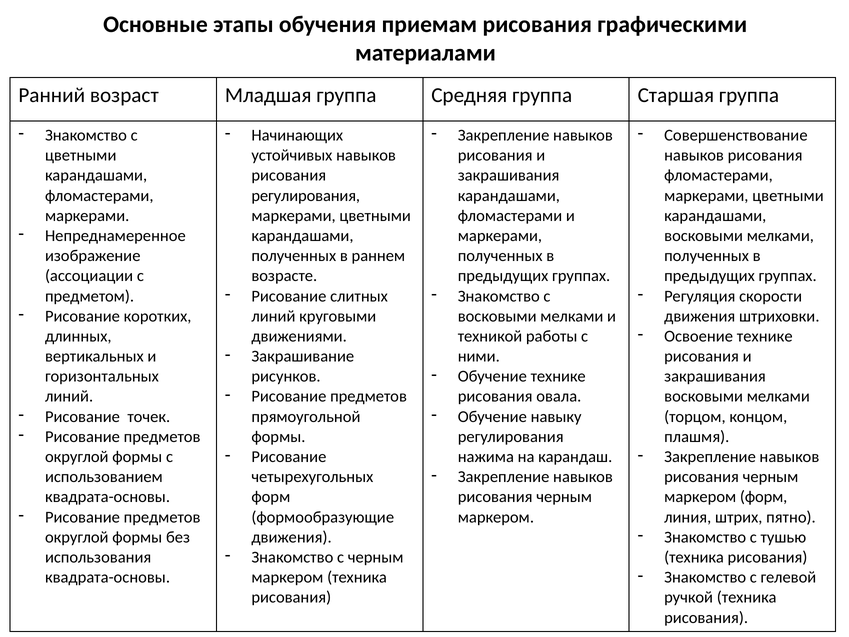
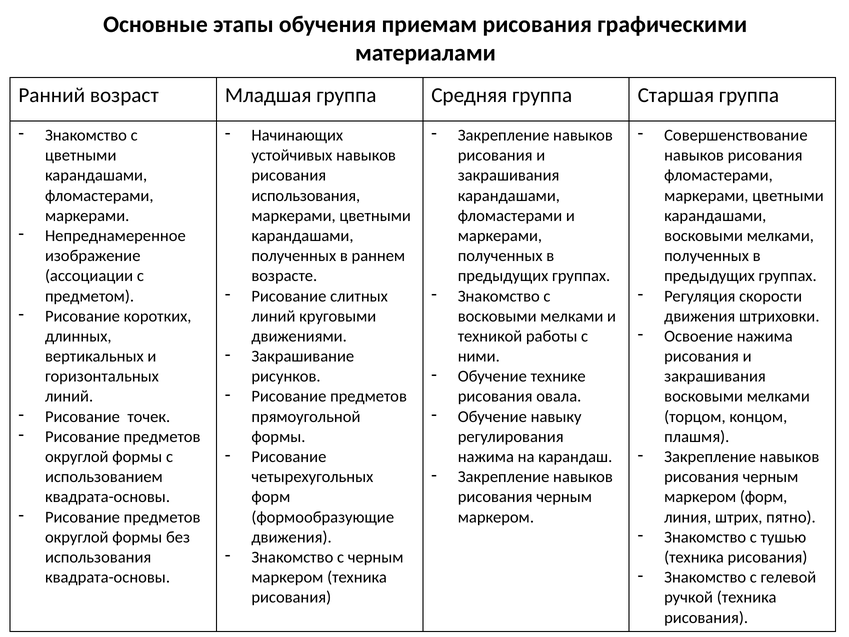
регулирования: регулирования -> использования (306, 196)
Освоение технике: технике -> нажима (765, 336)
